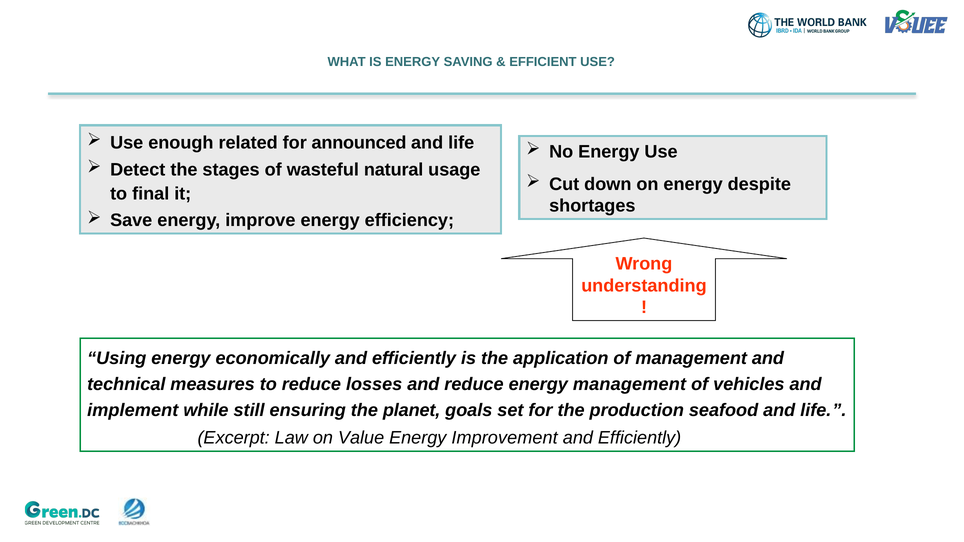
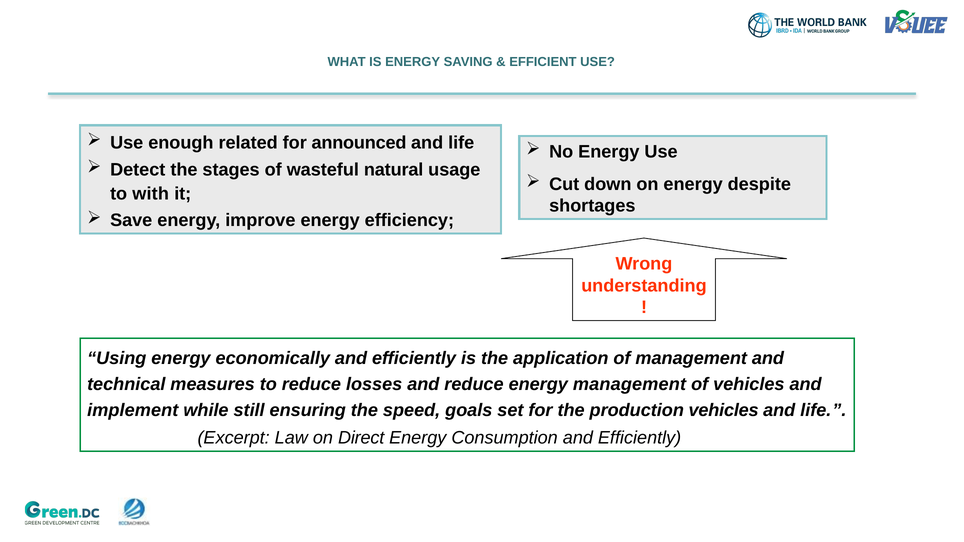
final: final -> with (151, 194)
planet: planet -> speed (412, 410)
production seafood: seafood -> vehicles (724, 410)
Value: Value -> Direct (361, 438)
Improvement: Improvement -> Consumption (505, 438)
